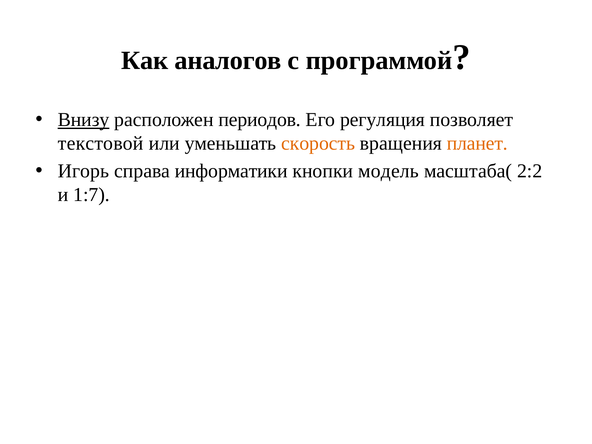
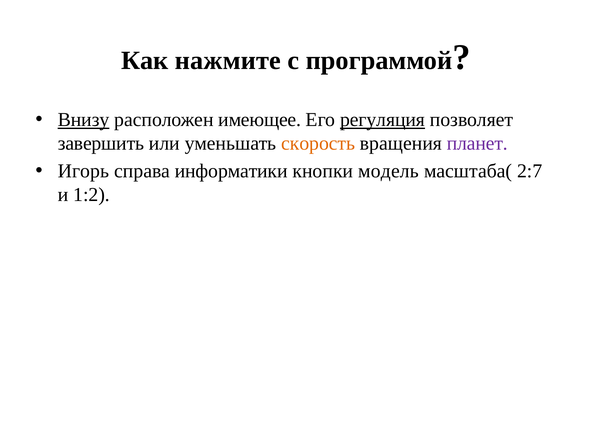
аналогов: аналогов -> нажмите (228, 61)
периодов: периодов -> имеющее (260, 120)
регуляция underline: none -> present (383, 120)
текстовой: текстовой -> завершить (101, 143)
планет colour: orange -> purple (477, 143)
2:2: 2:2 -> 2:7 (530, 171)
1:7: 1:7 -> 1:2 (92, 195)
